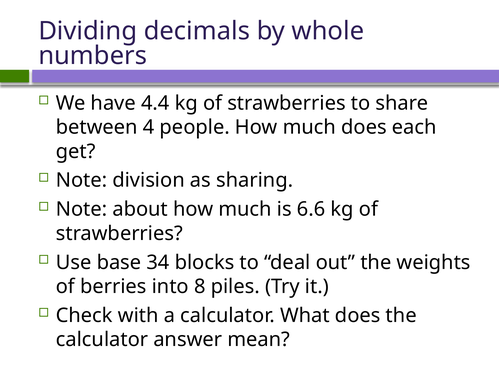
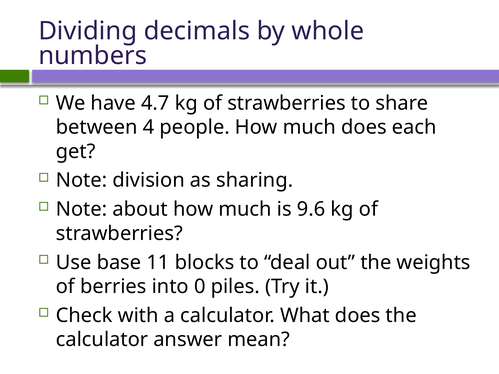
4.4: 4.4 -> 4.7 (155, 103)
6.6: 6.6 -> 9.6 (311, 209)
34: 34 -> 11 (158, 263)
8: 8 -> 0 (200, 287)
